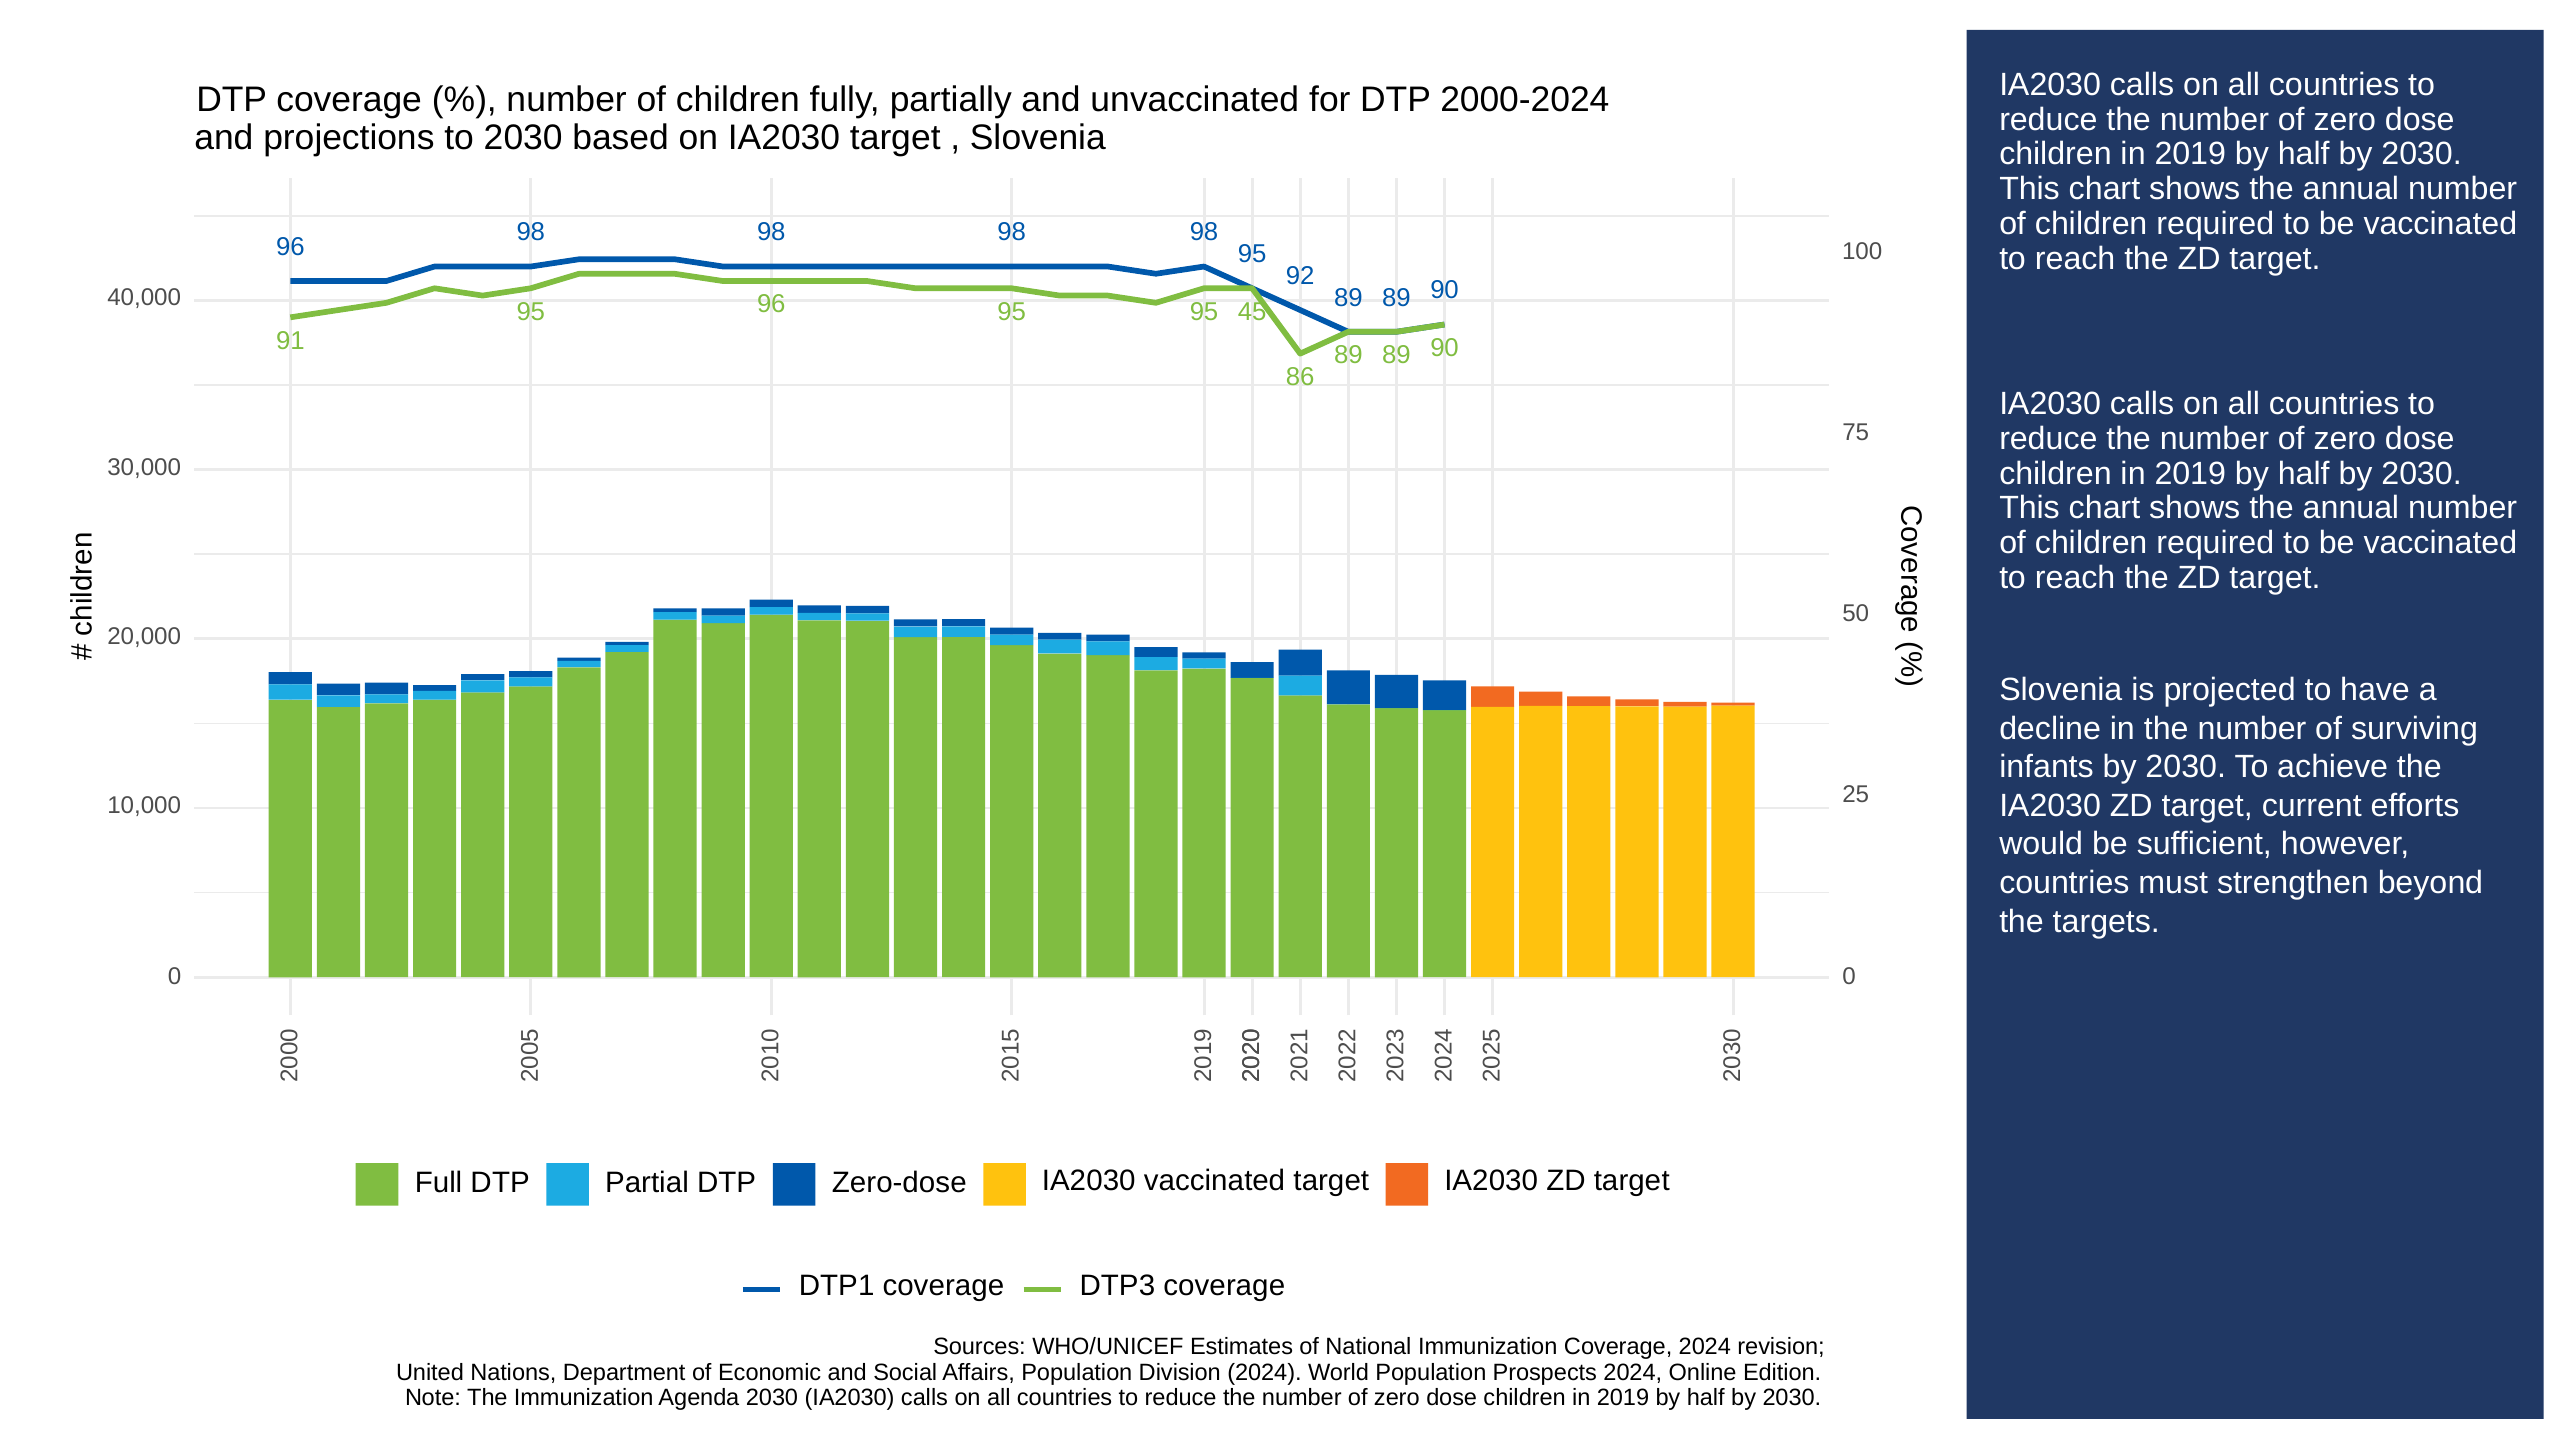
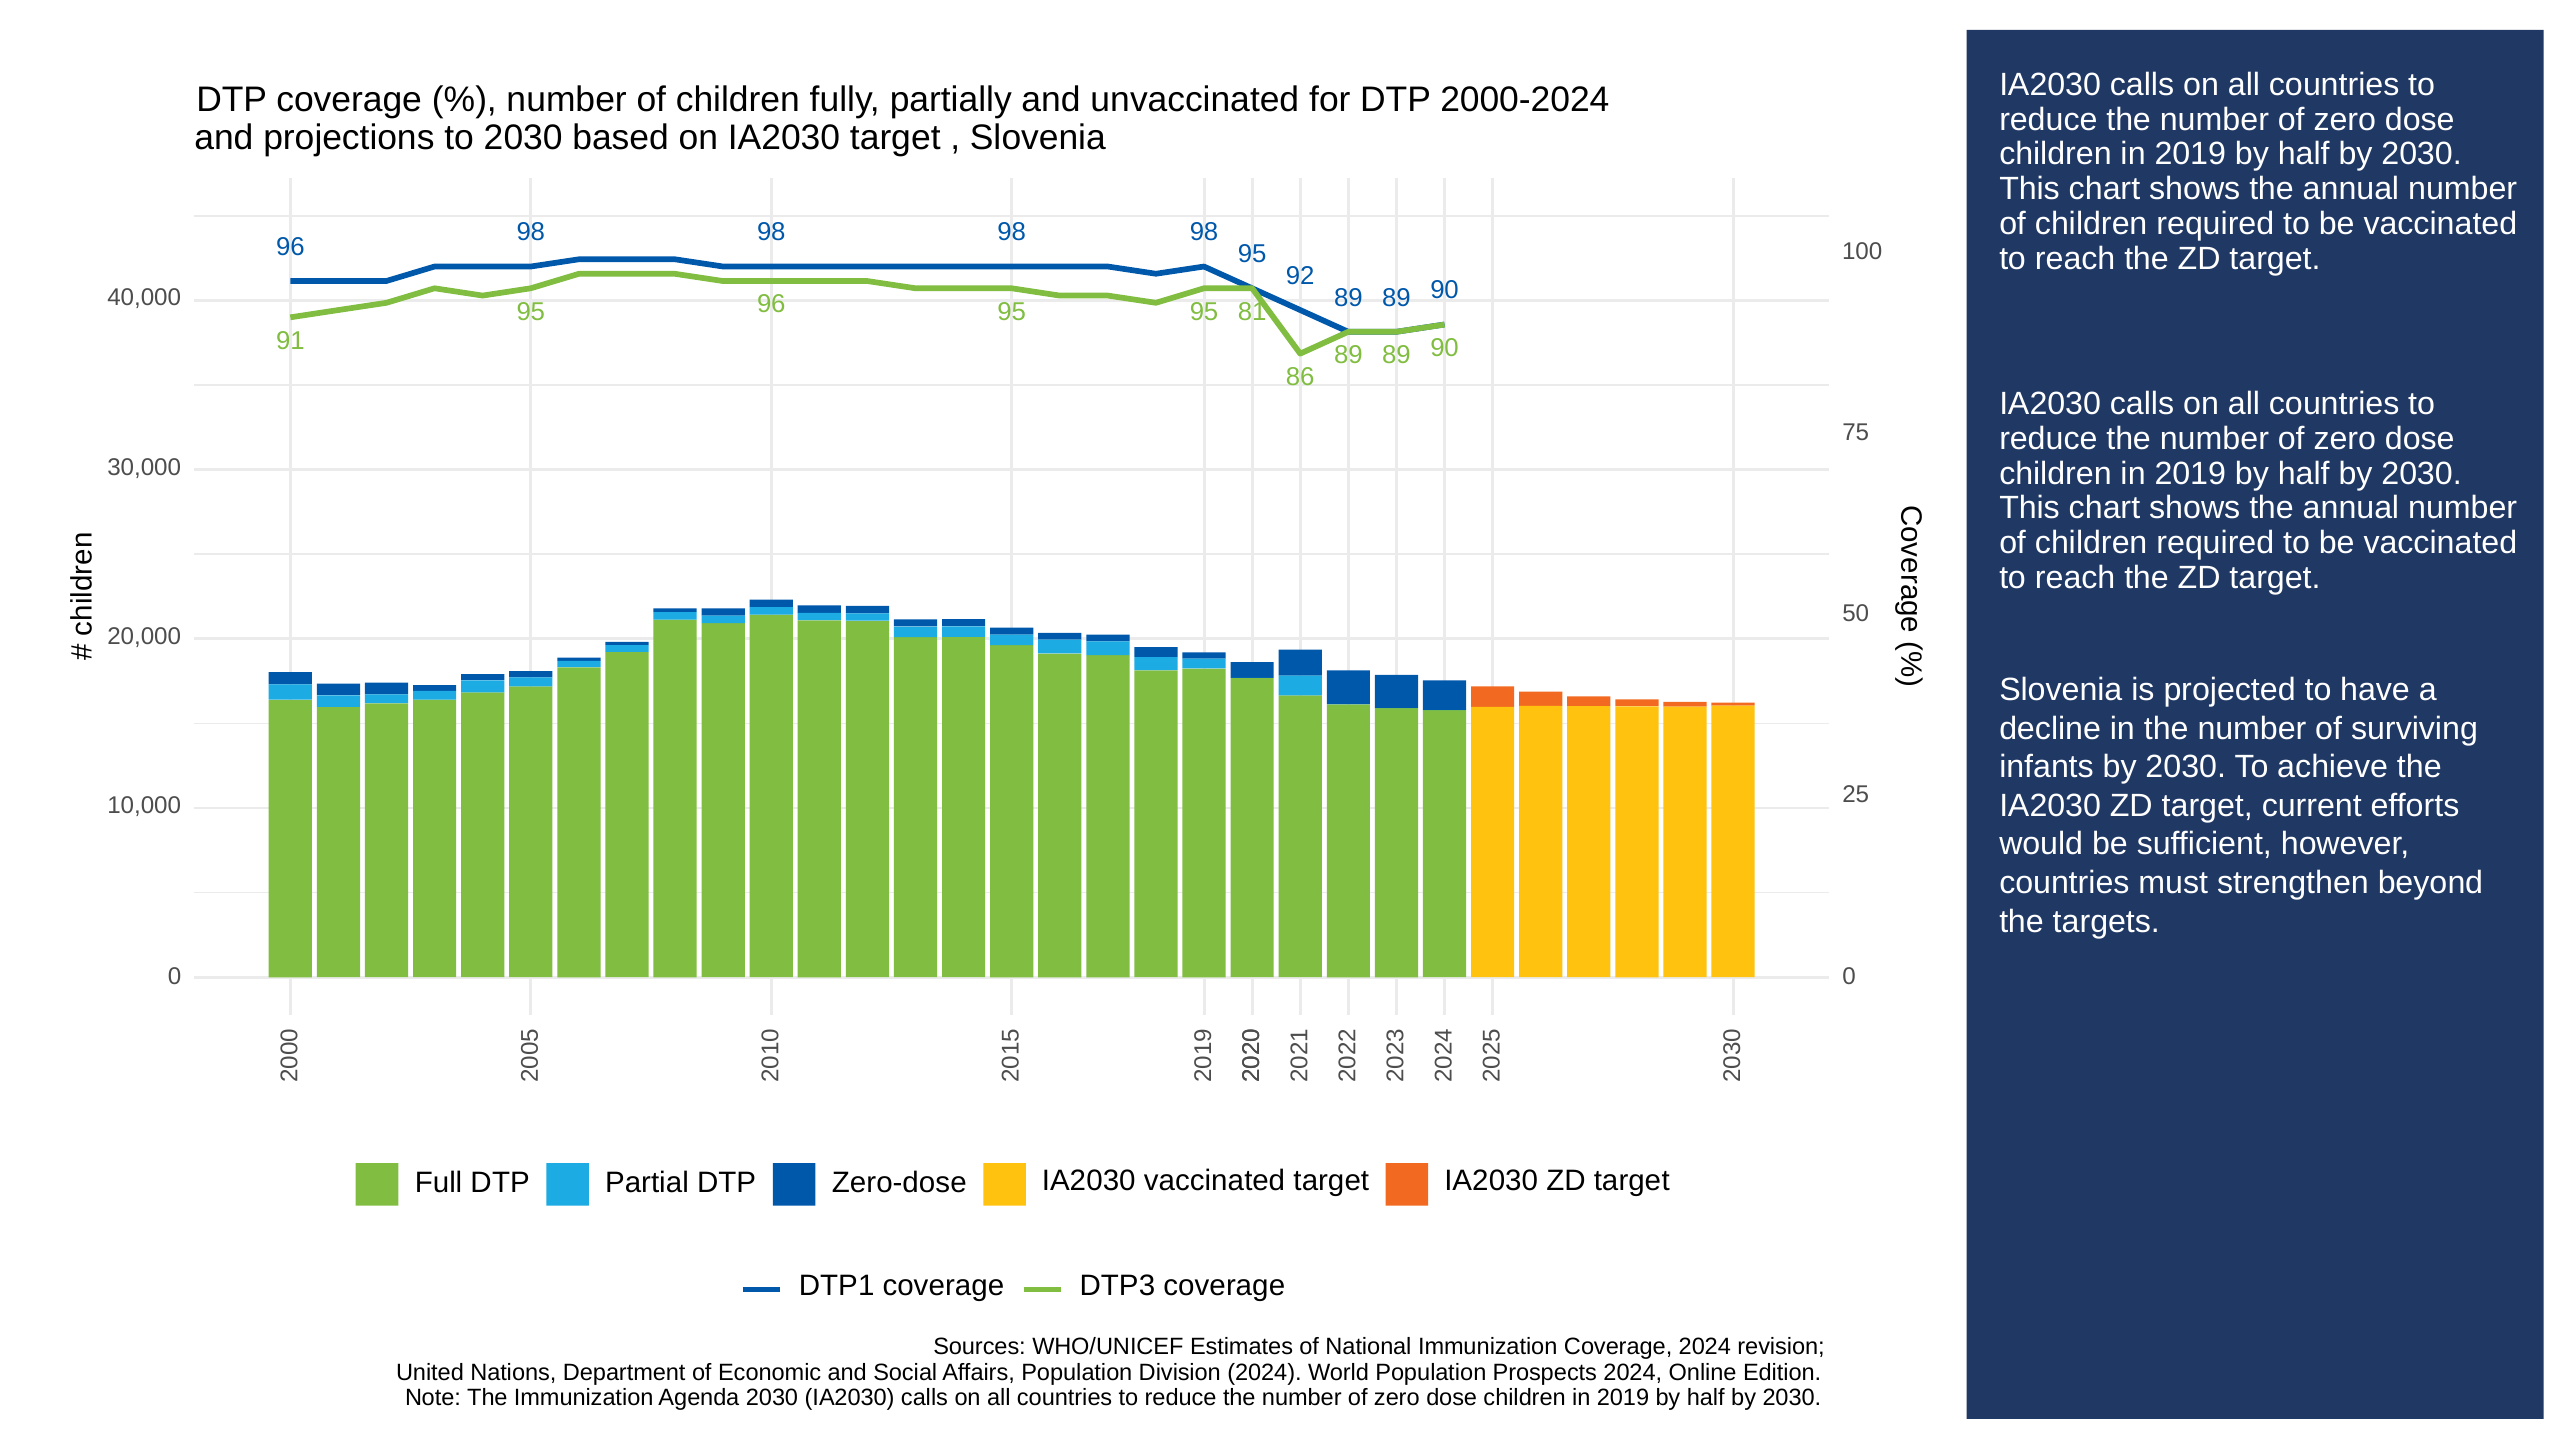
45: 45 -> 81 (1252, 312)
